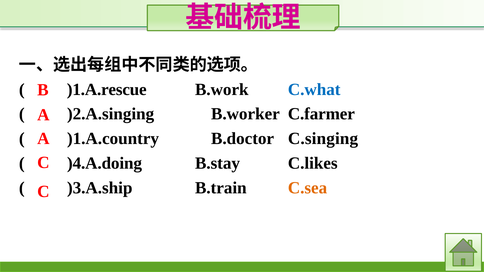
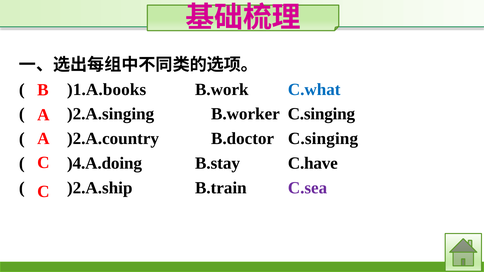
)1.A.rescue: )1.A.rescue -> )1.A.books (107, 90)
B.worker C.farmer: C.farmer -> C.singing (321, 114)
)1.A.country: )1.A.country -> )2.A.country (113, 139)
C.likes: C.likes -> C.have (313, 163)
)3.A.ship: )3.A.ship -> )2.A.ship (100, 188)
C.sea colour: orange -> purple (308, 188)
